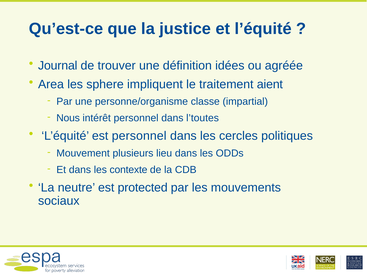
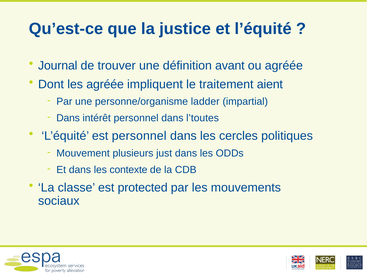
idées: idées -> avant (230, 66)
Area: Area -> Dont (51, 84)
les sphere: sphere -> agréée (105, 84)
classe: classe -> ladder (205, 102)
Nous: Nous -> Dans (68, 118)
lieu: lieu -> just (164, 153)
neutre: neutre -> classe (76, 188)
